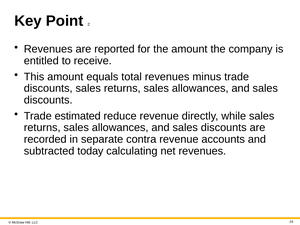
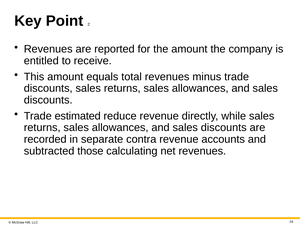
today: today -> those (90, 151)
